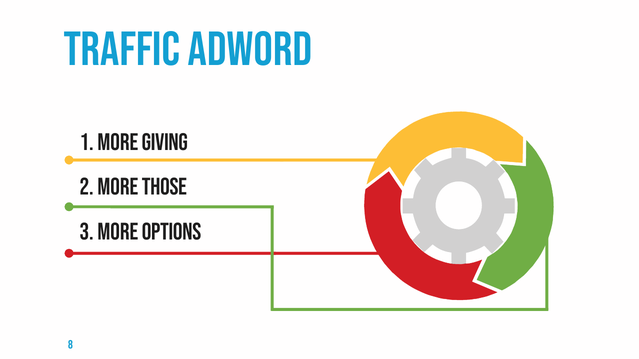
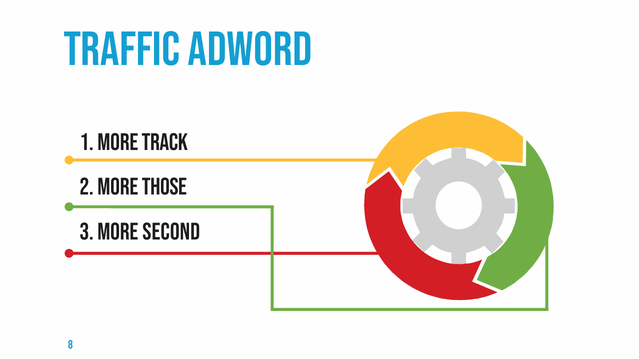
giving: giving -> track (165, 142)
options: options -> second (171, 232)
